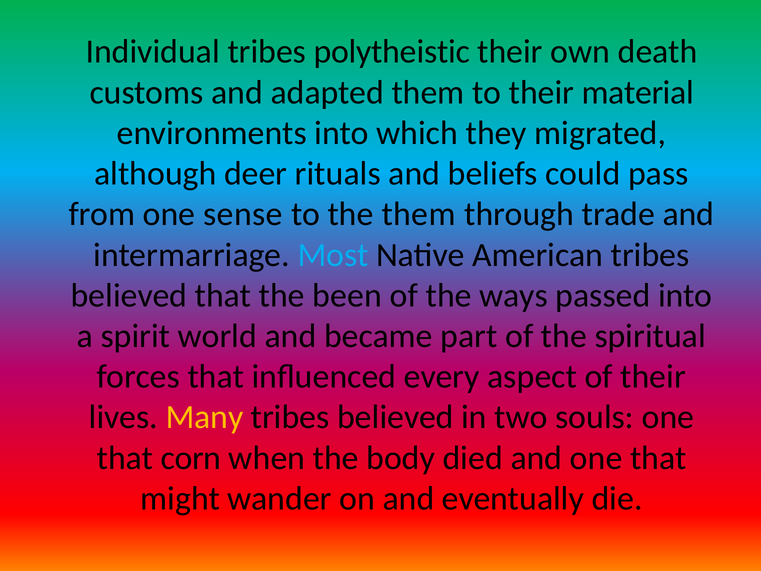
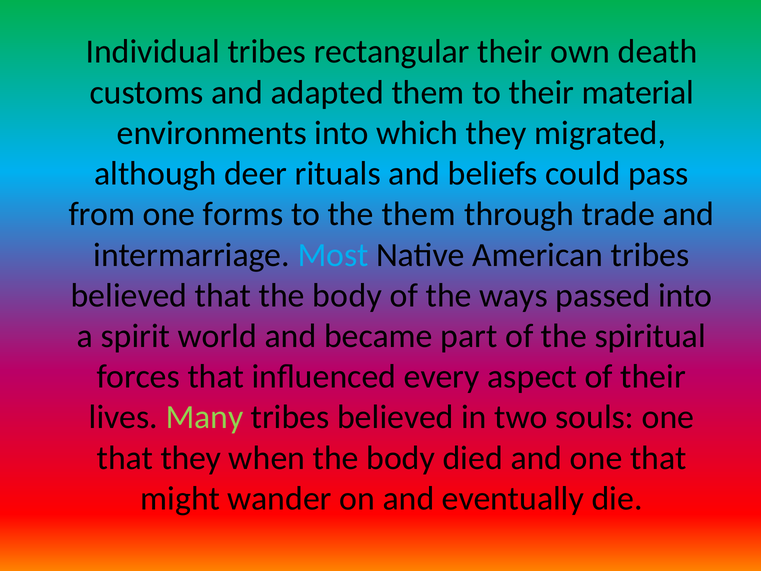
polytheistic: polytheistic -> rectangular (392, 52)
sense: sense -> forms (243, 214)
that the been: been -> body (347, 295)
Many colour: yellow -> light green (204, 417)
that corn: corn -> they (191, 458)
